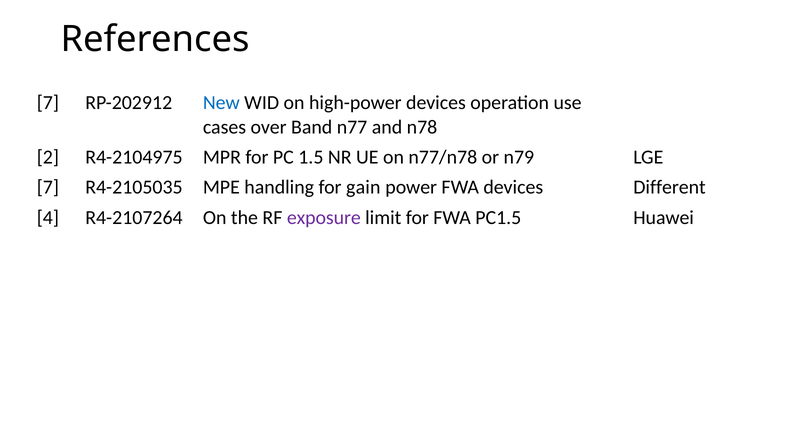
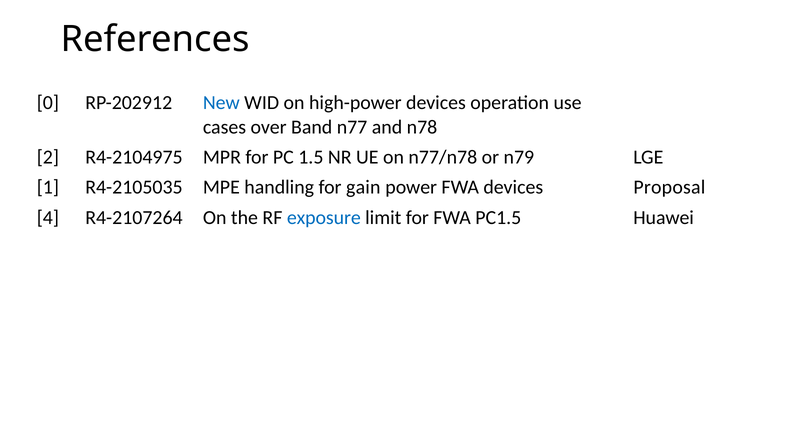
7: 7 -> 0 (48, 103)
7: 7 -> 1 (48, 187)
Different: Different -> Proposal (669, 187)
exposure colour: purple -> blue (324, 218)
